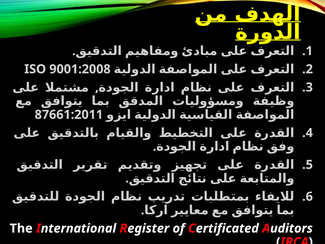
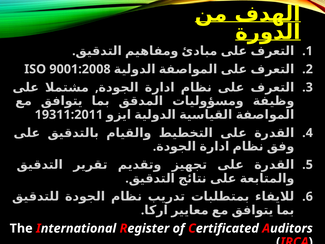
87661:2011: 87661:2011 -> 19311:2011 (69, 115)
